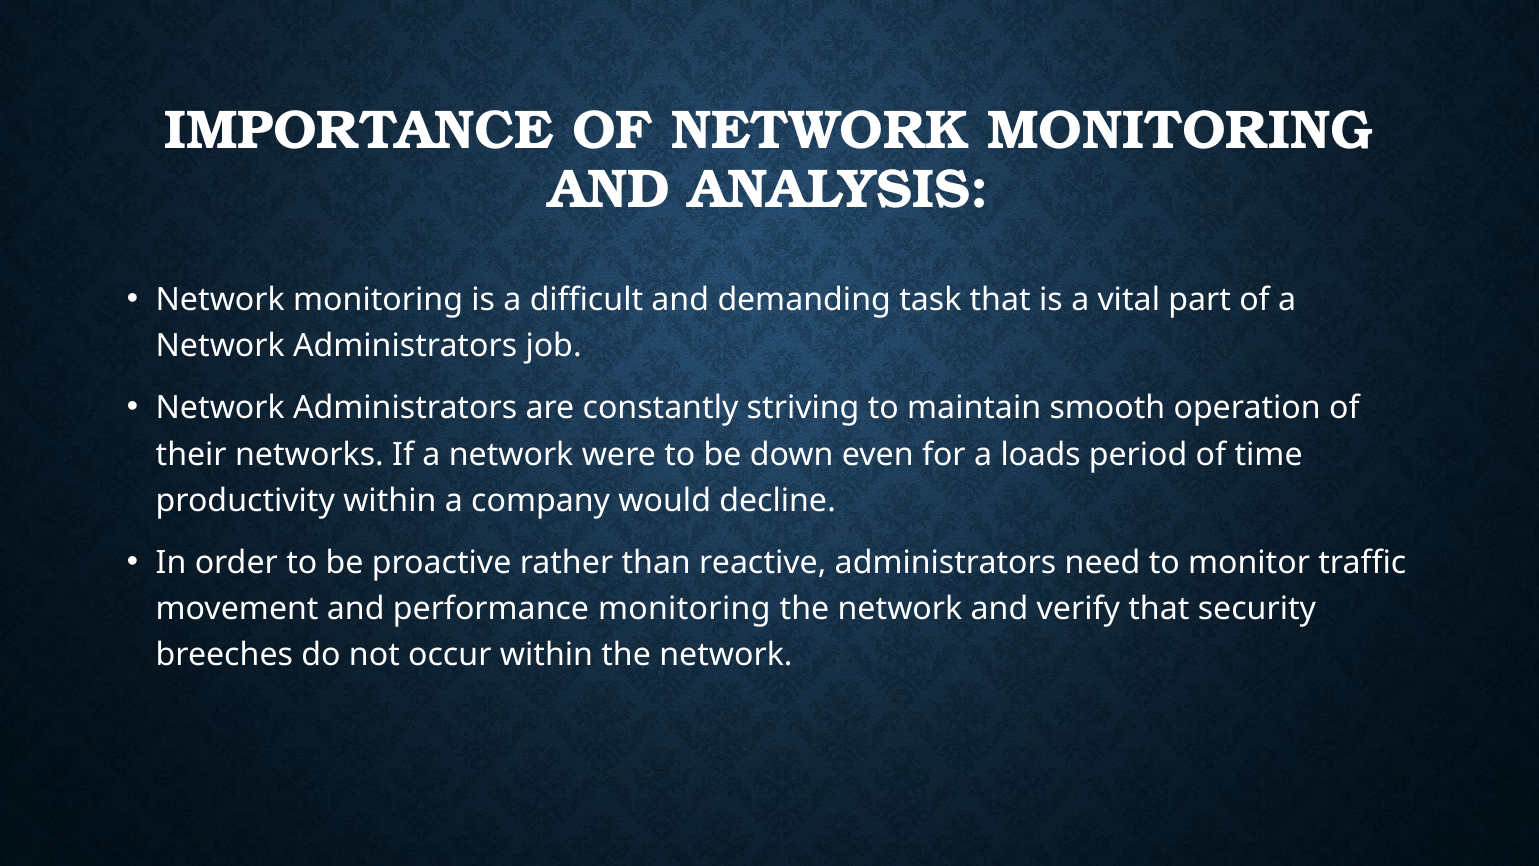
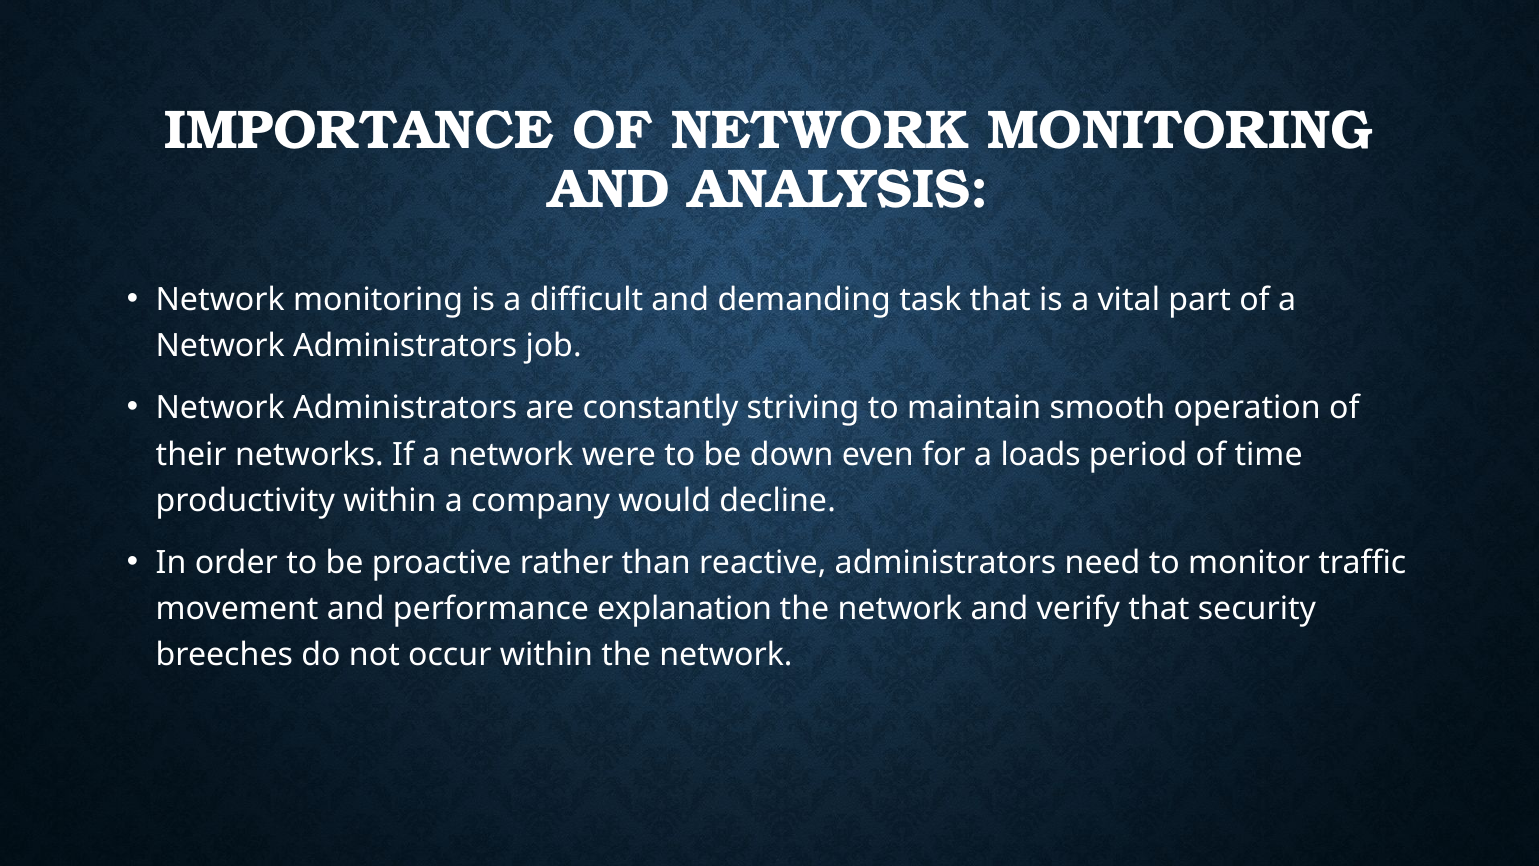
performance monitoring: monitoring -> explanation (685, 609)
